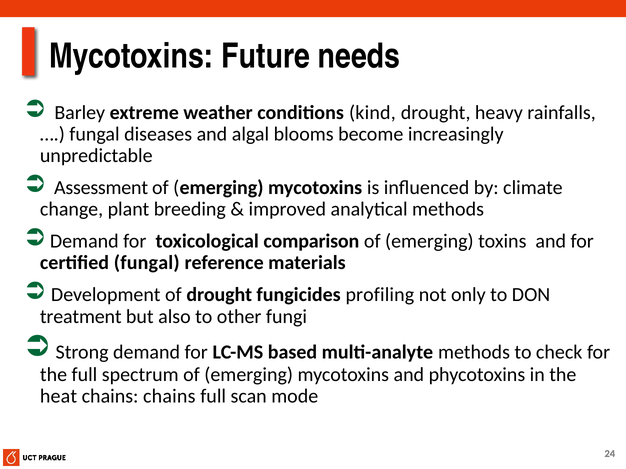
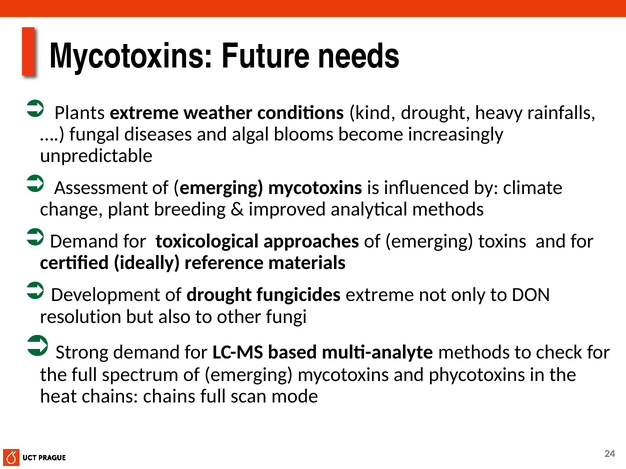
Barley: Barley -> Plants (80, 113)
comparison: comparison -> approaches (311, 242)
certified fungal: fungal -> ideally (147, 263)
fungicides profiling: profiling -> extreme (380, 295)
treatment: treatment -> resolution (81, 317)
